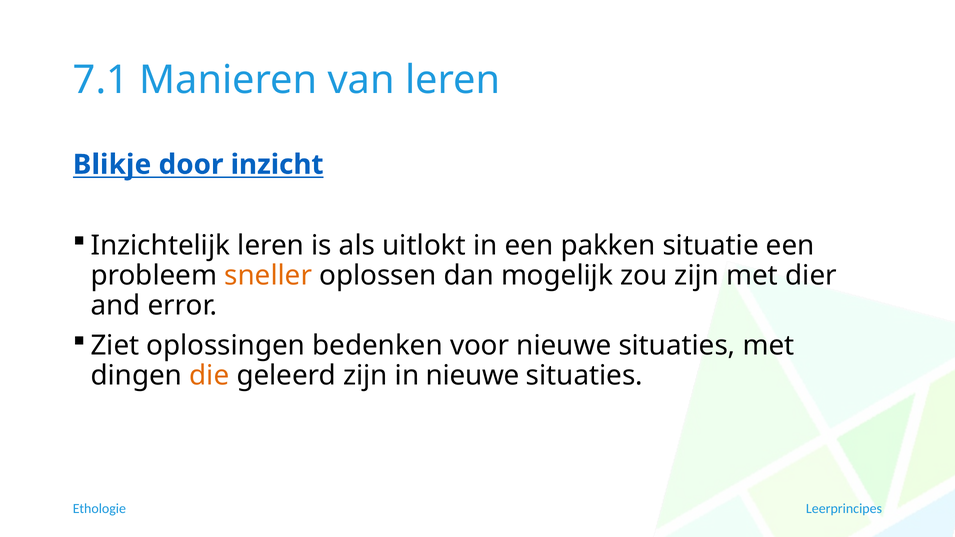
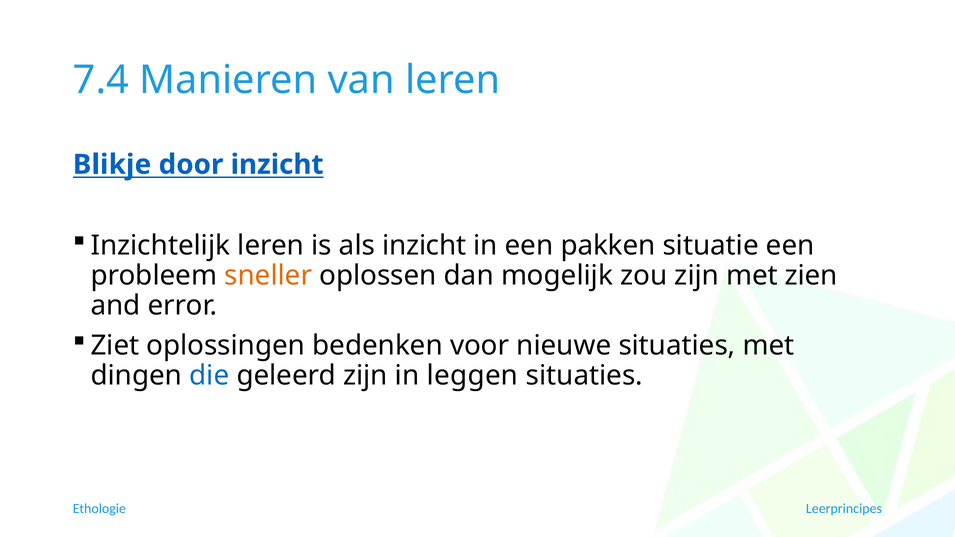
7.1: 7.1 -> 7.4 (101, 80)
als uitlokt: uitlokt -> inzicht (424, 246)
dier: dier -> zien (811, 276)
die colour: orange -> blue (209, 376)
in nieuwe: nieuwe -> leggen (472, 376)
